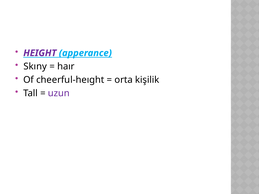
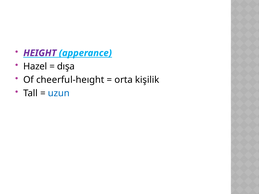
Skıny: Skıny -> Hazel (35, 67)
haır: haır -> dışa (66, 67)
uzun colour: purple -> blue (59, 93)
